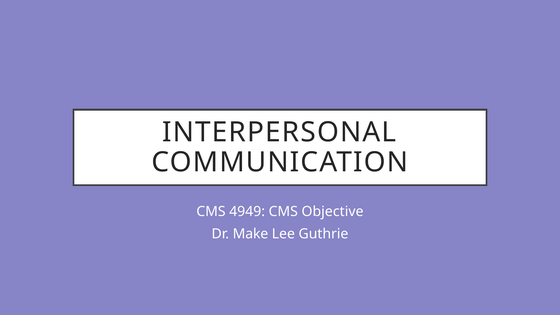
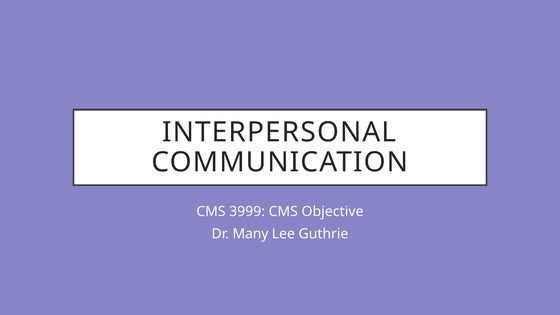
4949: 4949 -> 3999 (247, 211)
Make: Make -> Many (250, 234)
